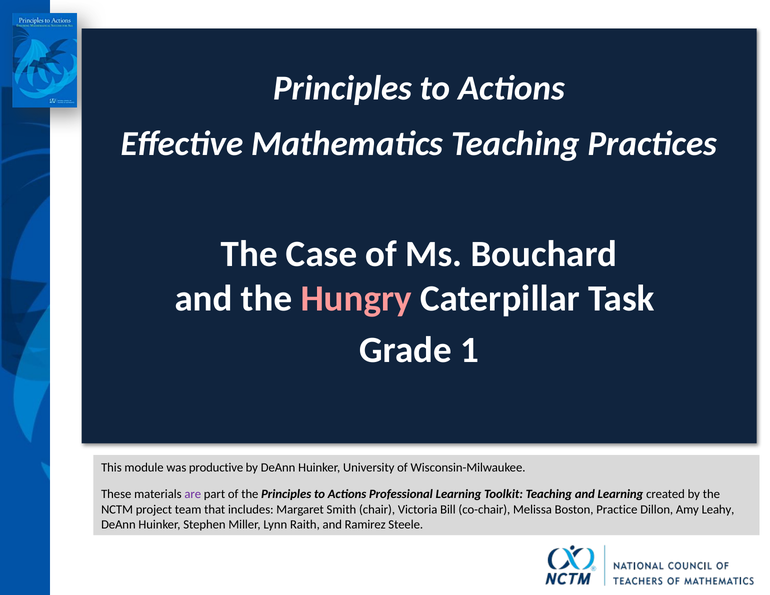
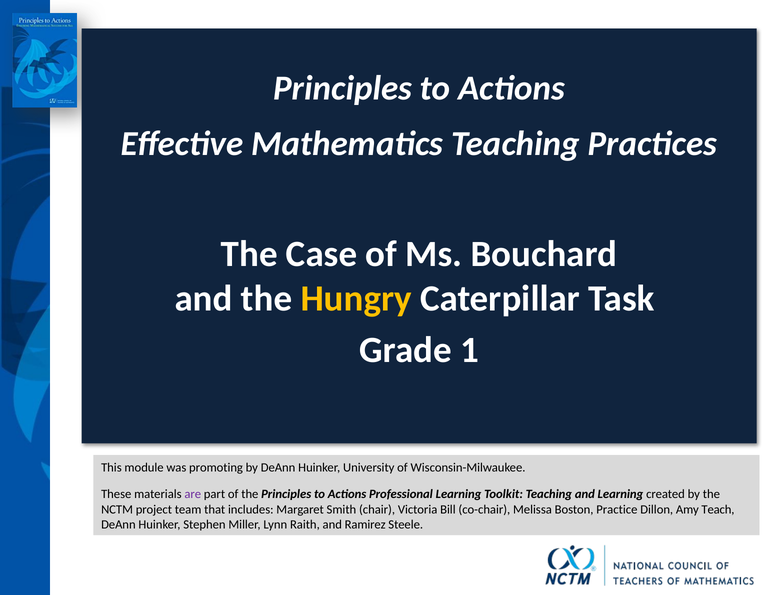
Hungry colour: pink -> yellow (356, 299)
productive: productive -> promoting (216, 467)
Leahy: Leahy -> Teach (718, 509)
